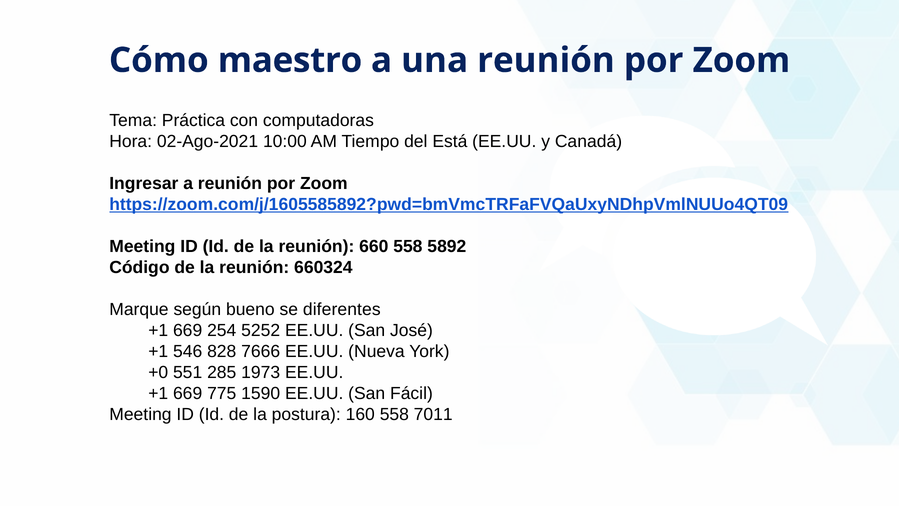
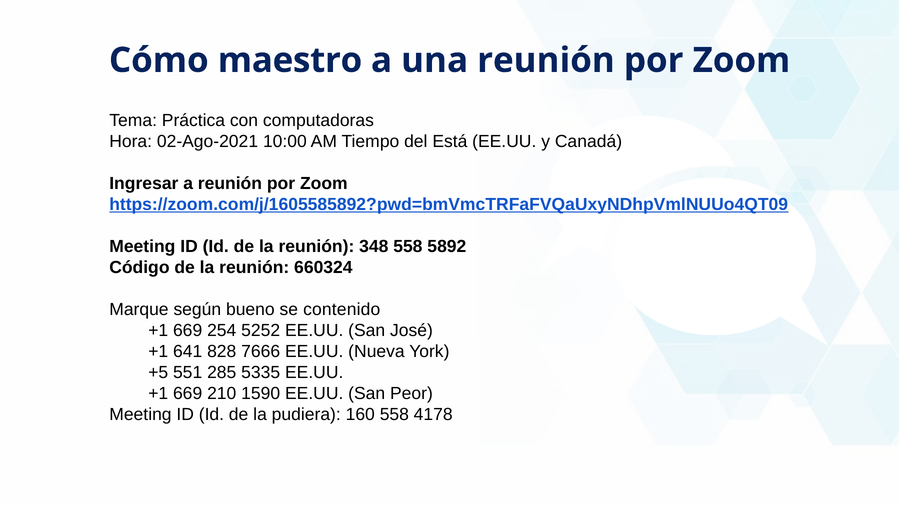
660: 660 -> 348 (374, 246)
diferentes: diferentes -> contenido (342, 309)
546: 546 -> 641 (188, 351)
+0: +0 -> +5 (158, 372)
1973: 1973 -> 5335 (261, 372)
775: 775 -> 210 (222, 393)
Fácil: Fácil -> Peor (411, 393)
postura: postura -> pudiera (306, 414)
7011: 7011 -> 4178 (433, 414)
